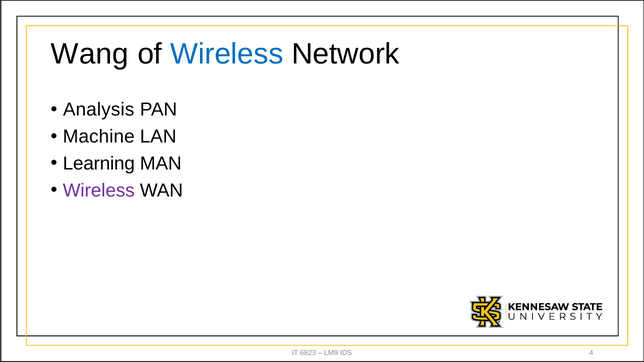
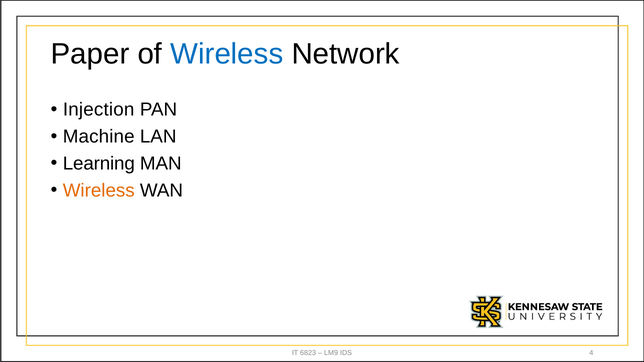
Wang: Wang -> Paper (90, 54)
Analysis: Analysis -> Injection (99, 110)
Wireless colour: purple -> orange (99, 191)
